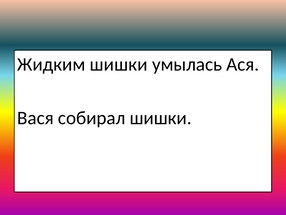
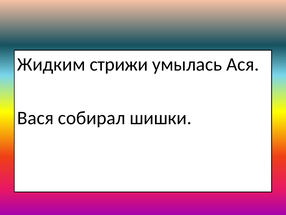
Жидким шишки: шишки -> стрижи (119, 64)
